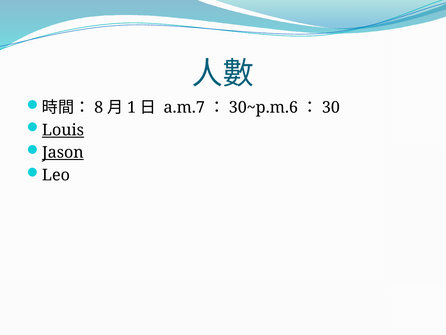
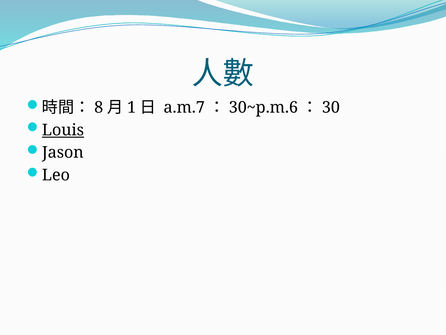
Jason underline: present -> none (63, 152)
